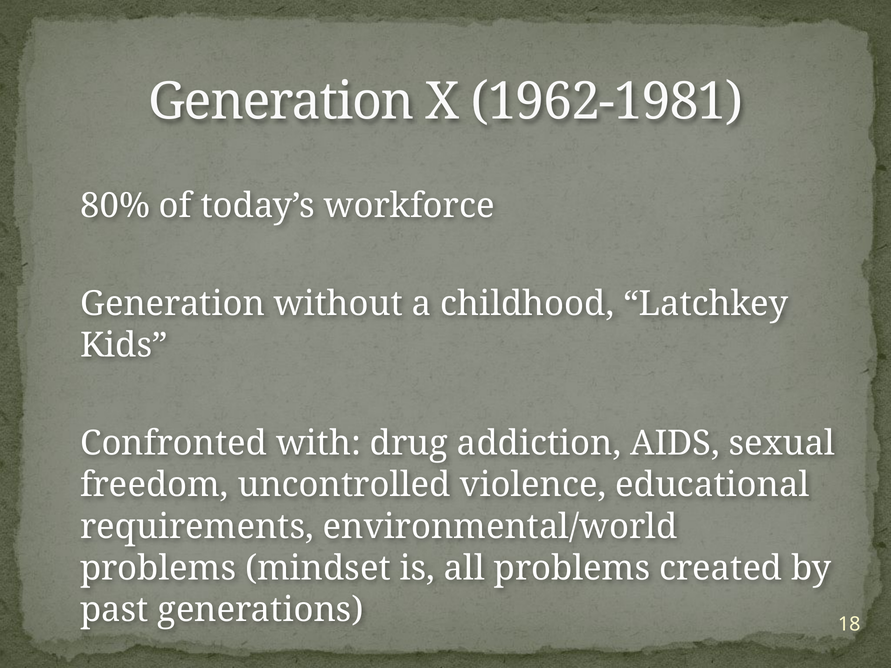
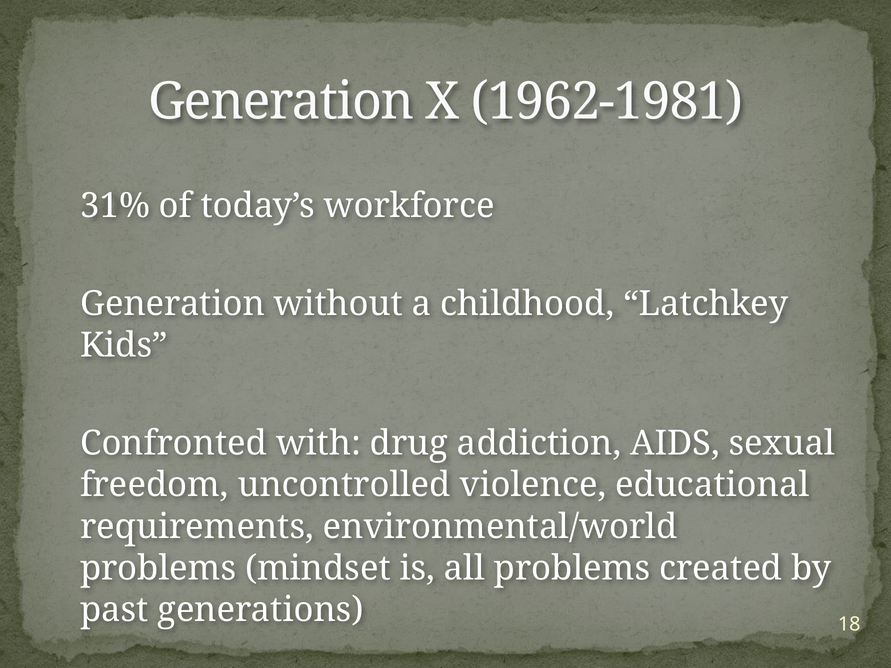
80%: 80% -> 31% (115, 206)
